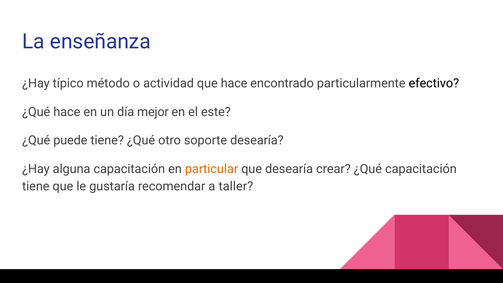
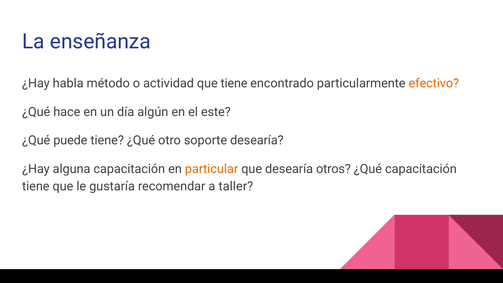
típico: típico -> habla (68, 83)
que hace: hace -> tiene (234, 83)
efectivo colour: black -> orange (434, 83)
mejor: mejor -> algún (153, 112)
crear: crear -> otros (333, 169)
